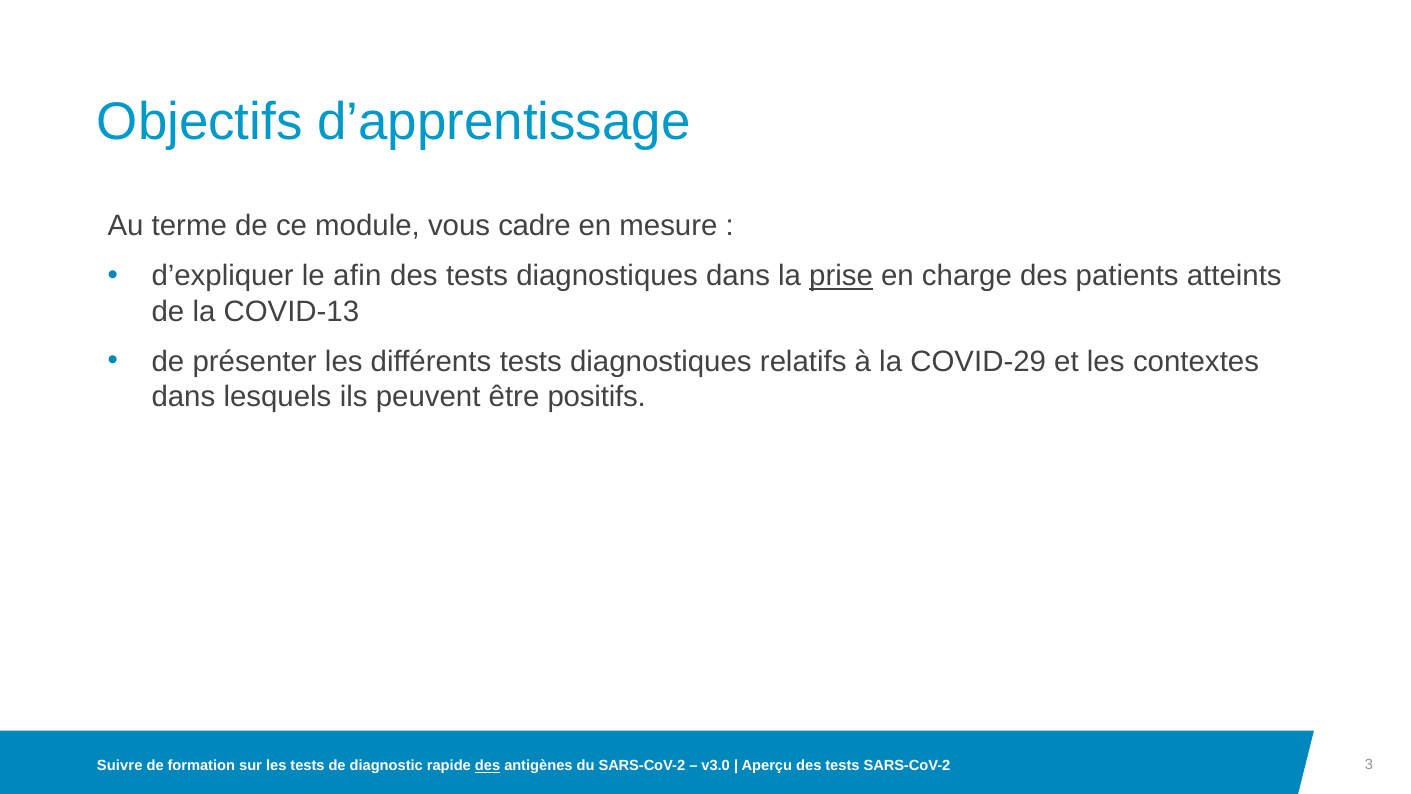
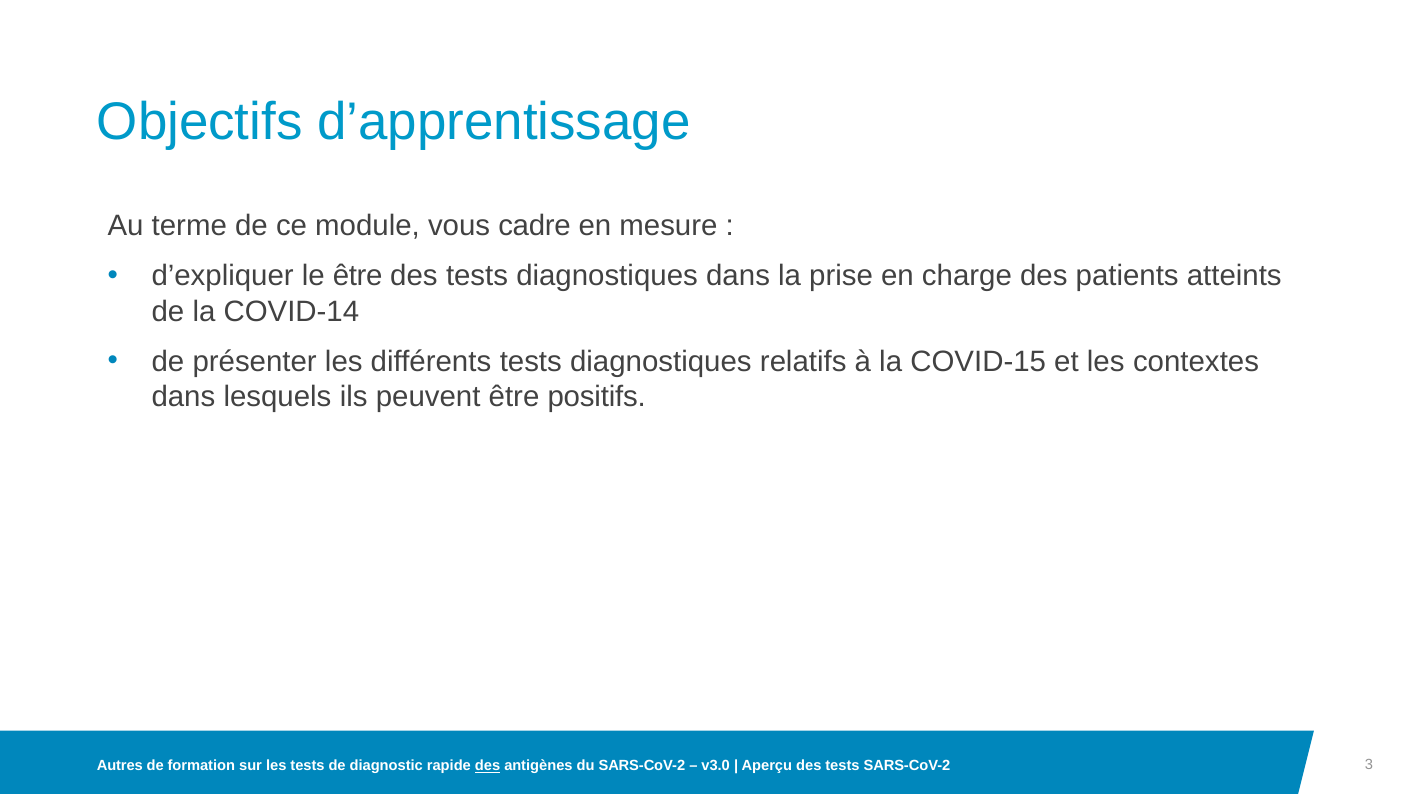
le afin: afin -> être (358, 276)
prise underline: present -> none (841, 276)
COVID-13: COVID-13 -> COVID-14 (291, 311)
COVID-29: COVID-29 -> COVID-15 (978, 361)
Suivre: Suivre -> Autres (120, 766)
